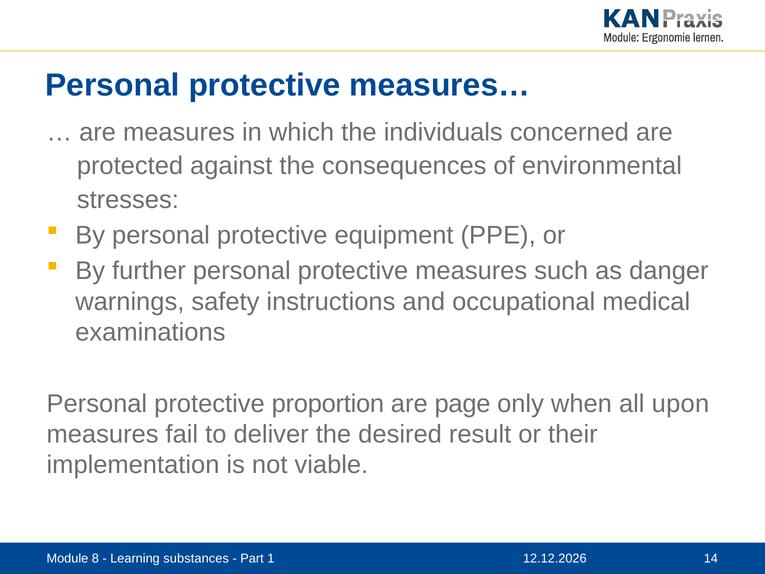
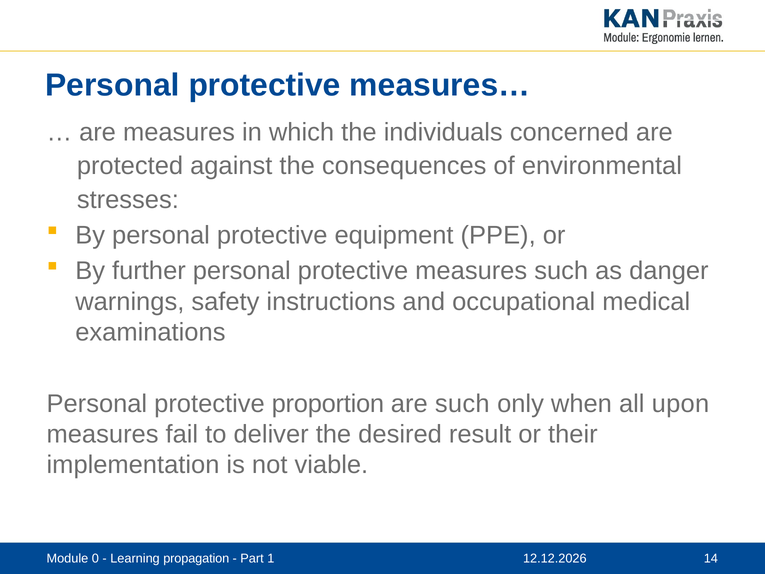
are page: page -> such (462, 404)
8: 8 -> 0 (95, 558)
substances: substances -> propagation (196, 558)
